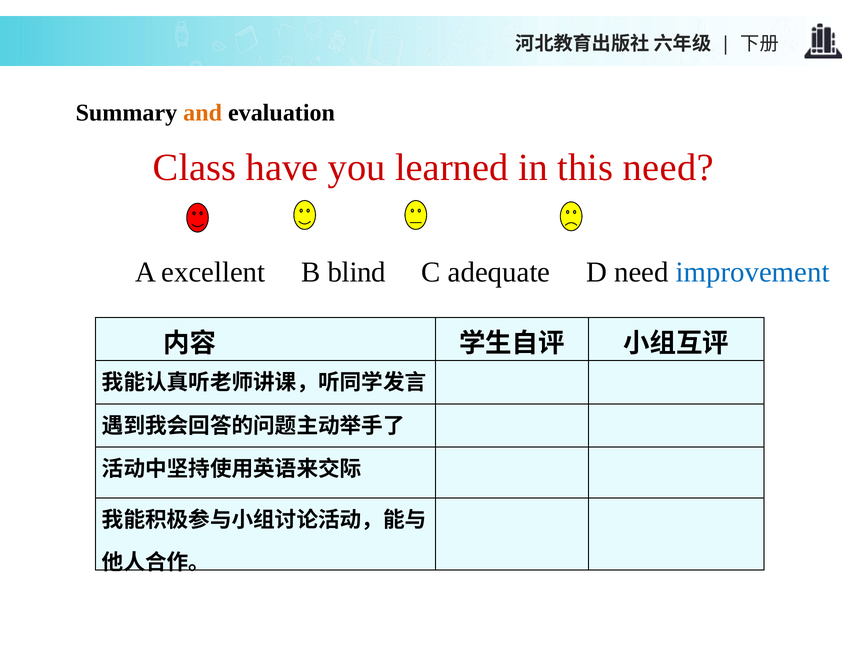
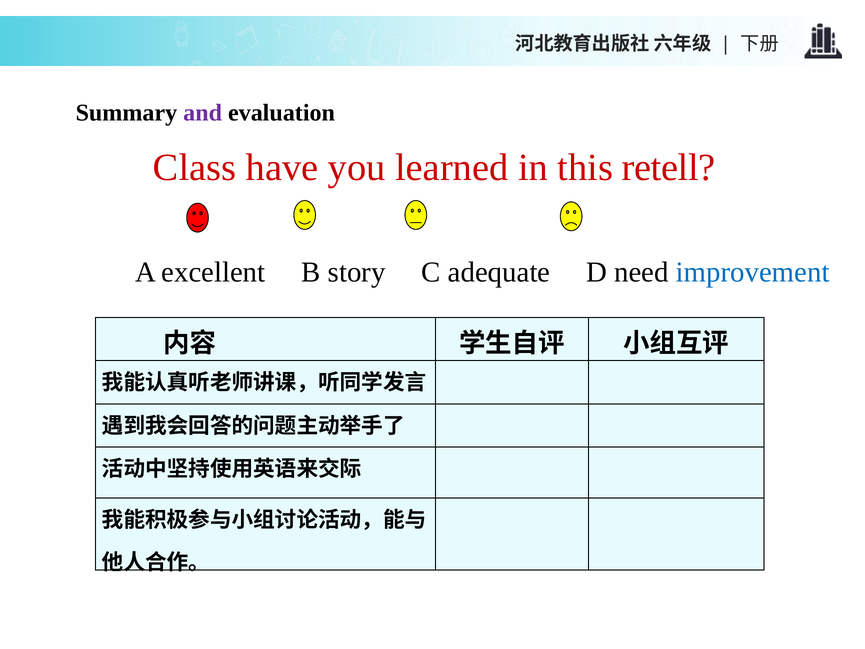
and colour: orange -> purple (203, 113)
this need: need -> retell (669, 167)
blind: blind -> story (357, 272)
